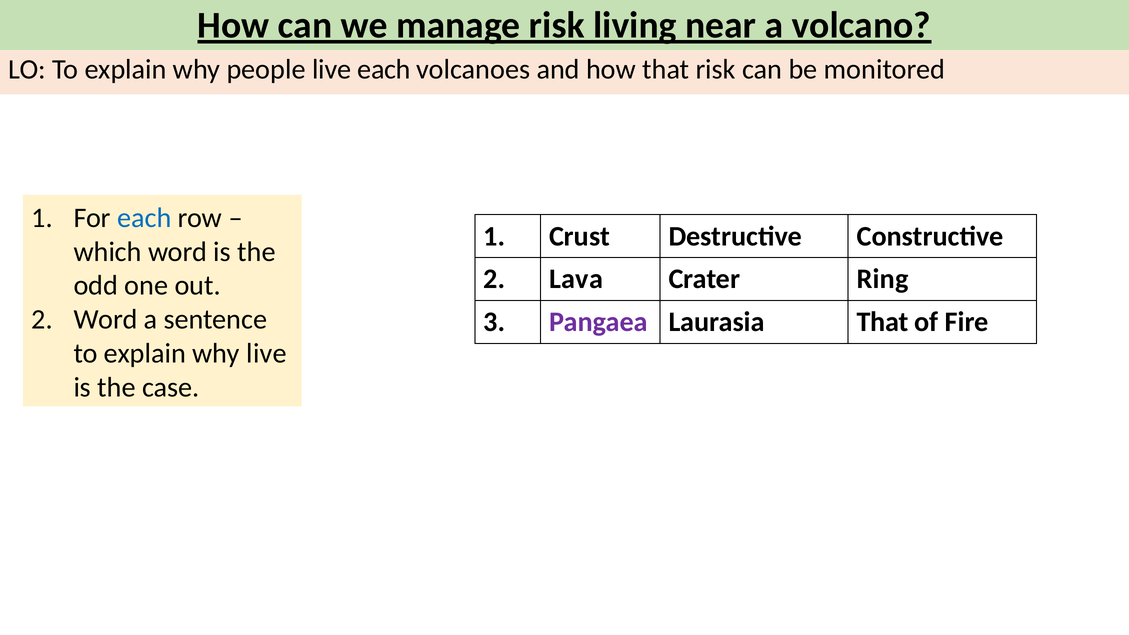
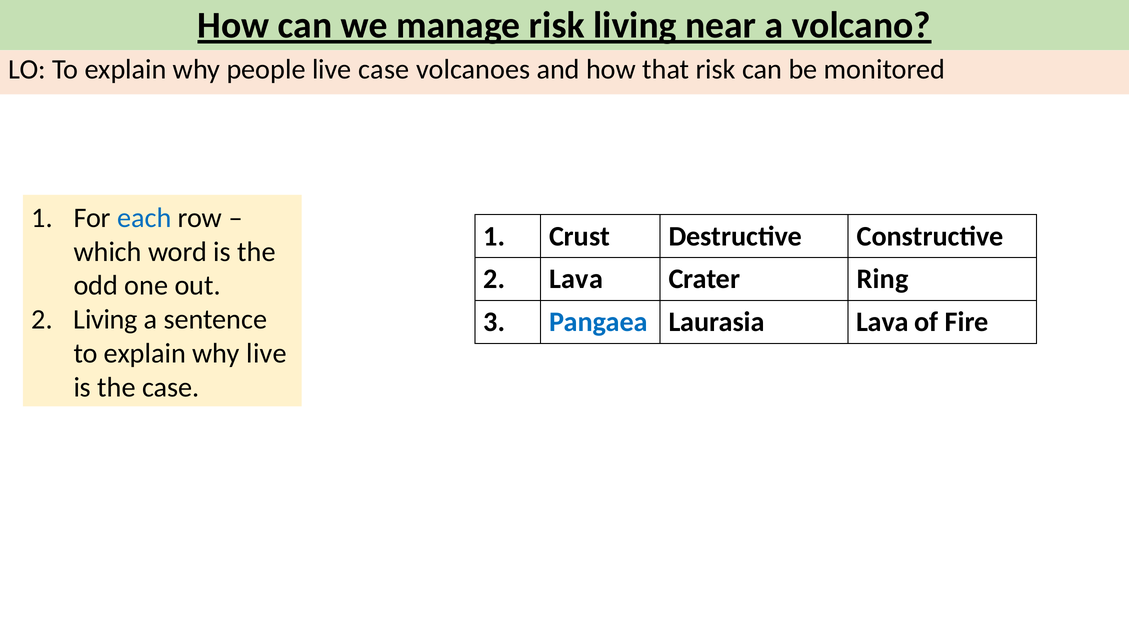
live each: each -> case (384, 70)
2 Word: Word -> Living (106, 320)
Pangaea colour: purple -> blue (598, 322)
Laurasia That: That -> Lava (882, 322)
